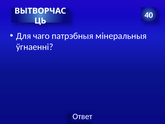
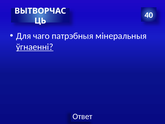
ўгнаенні underline: none -> present (35, 47)
